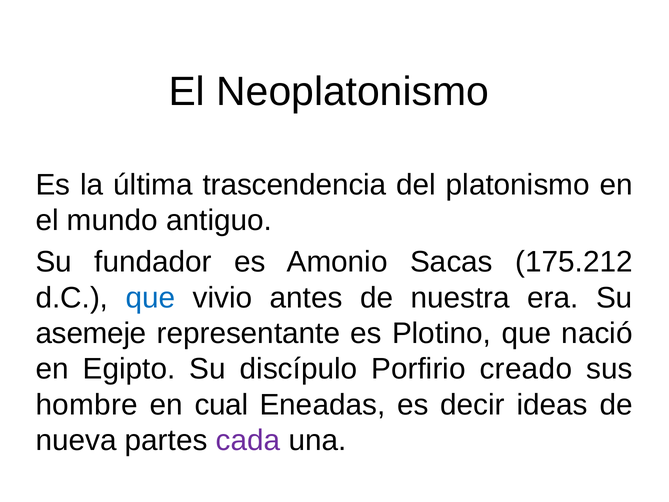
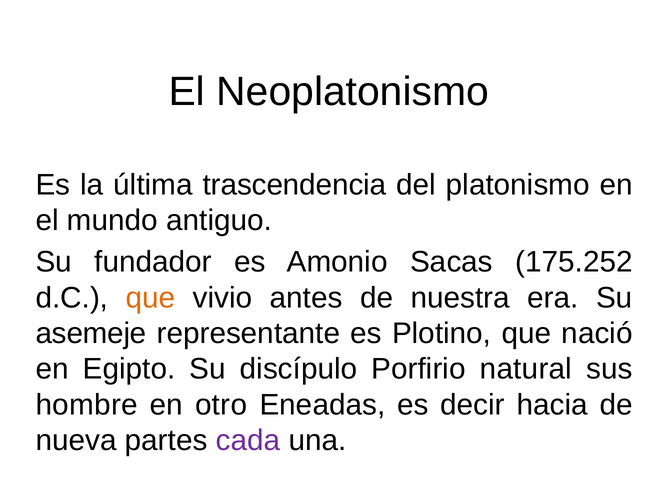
175.212: 175.212 -> 175.252 (574, 262)
que colour: blue -> orange (151, 298)
creado: creado -> natural (526, 369)
cual: cual -> otro (221, 405)
ideas: ideas -> hacia (552, 405)
